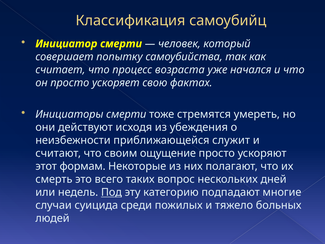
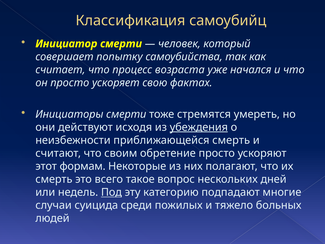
убеждения underline: none -> present (199, 127)
приближающейся служит: служит -> смерть (231, 140)
ощущение: ощущение -> обретение (168, 153)
таких: таких -> такое (140, 179)
